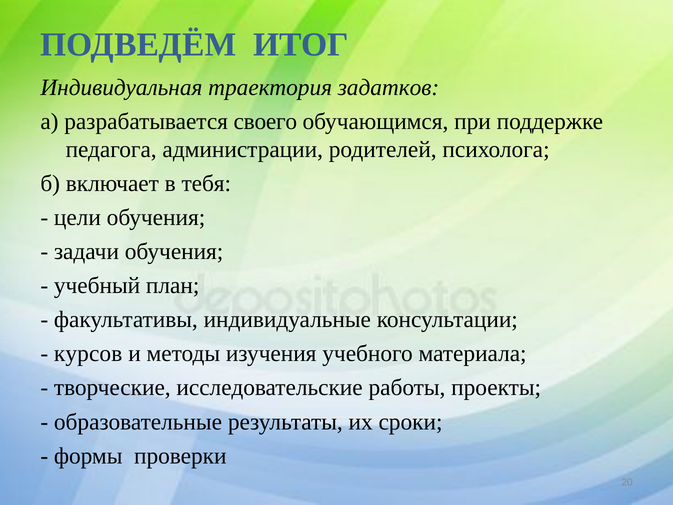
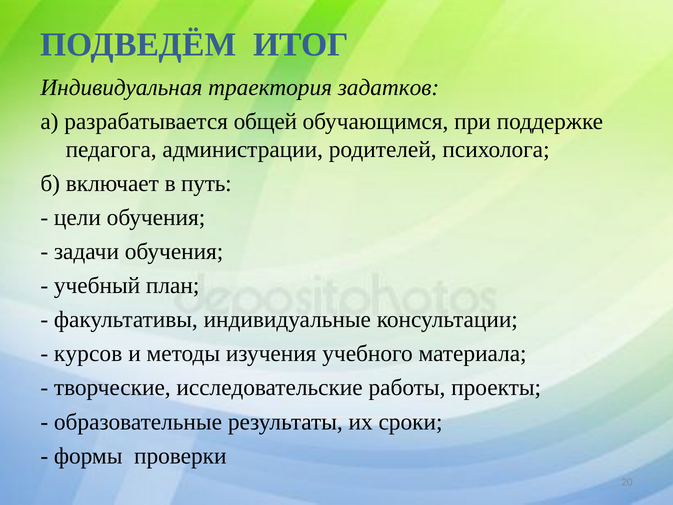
своего: своего -> общей (265, 121)
тебя: тебя -> путь (206, 183)
